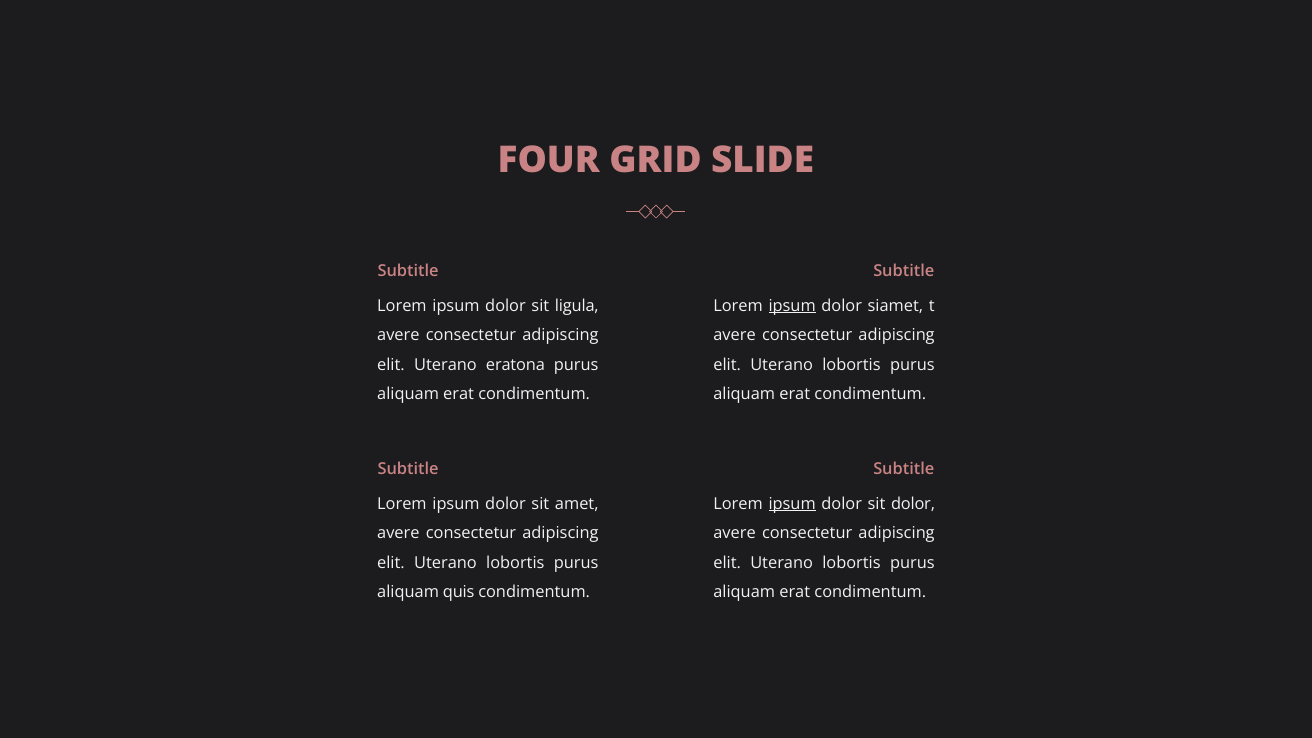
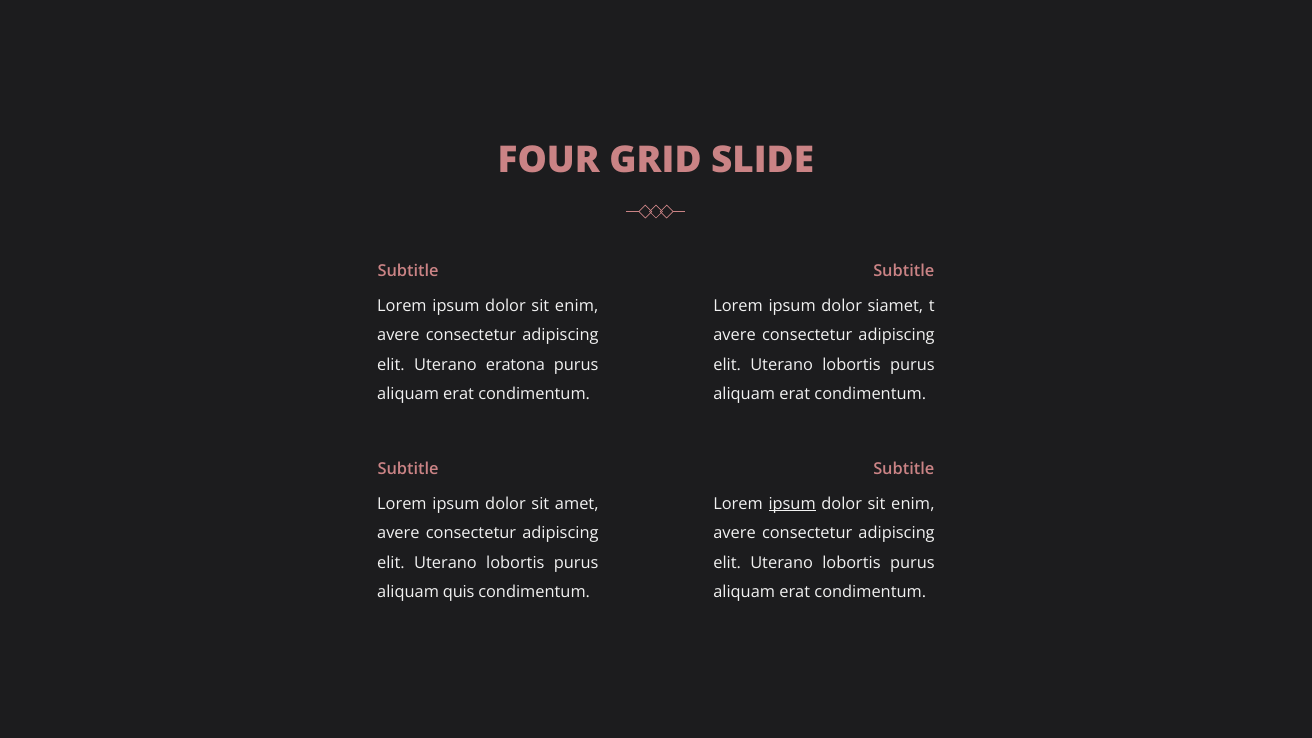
ligula: ligula -> enim (577, 306)
ipsum underline: present -> none (792, 306)
dolor: dolor -> enim (913, 504)
